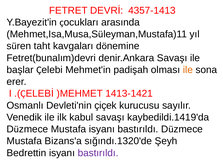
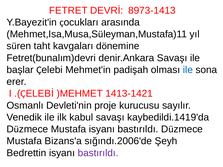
4357-1413: 4357-1413 -> 8973-1413 (152, 10)
ile colour: orange -> blue (188, 70)
çiçek: çiçek -> proje (105, 106)
sığındı.1320'de: sığındı.1320'de -> sığındı.2006'de (118, 141)
